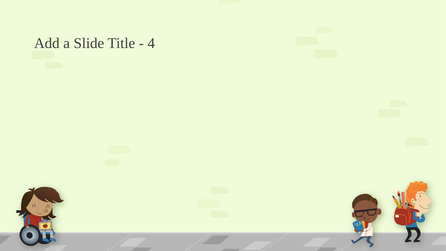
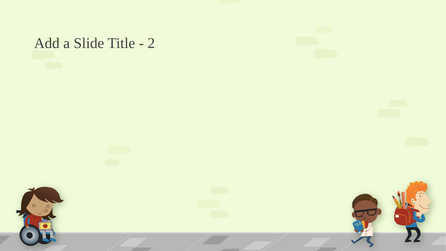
4: 4 -> 2 (151, 43)
